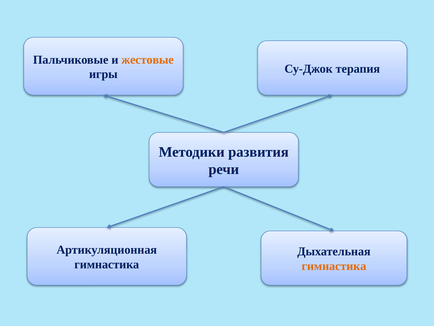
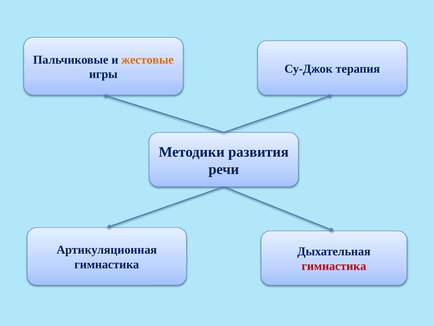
гимнастика colour: orange -> red (334, 266)
